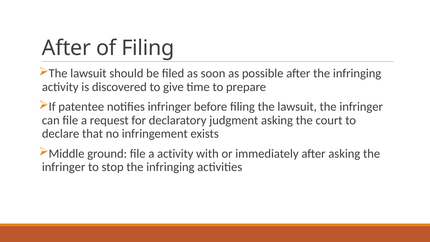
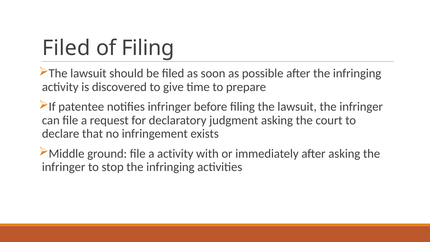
After: After -> Filed (66, 48)
